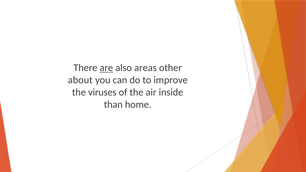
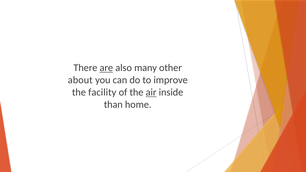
areas: areas -> many (146, 68)
viruses: viruses -> facility (102, 92)
air underline: none -> present (151, 92)
